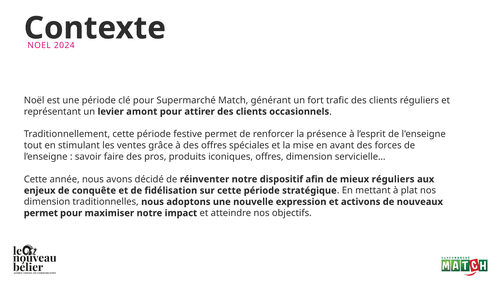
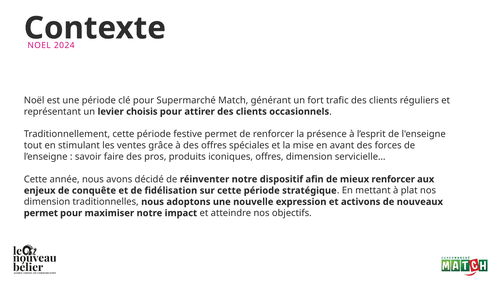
amont: amont -> choisis (142, 112)
mieux réguliers: réguliers -> renforcer (393, 179)
